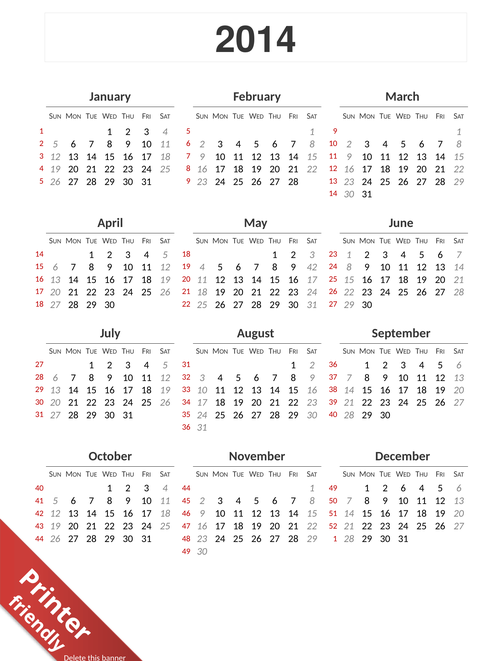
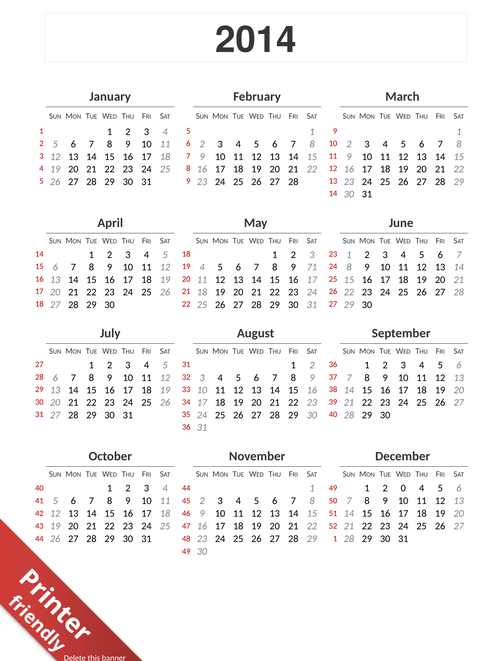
9 42: 42 -> 71 (312, 267)
2 6: 6 -> 0 (403, 489)
